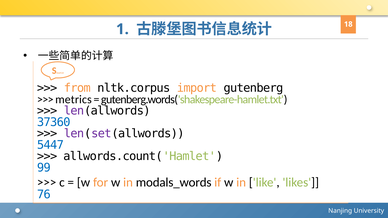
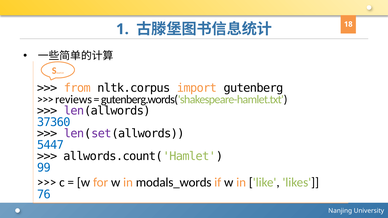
metrics: metrics -> reviews (74, 100)
